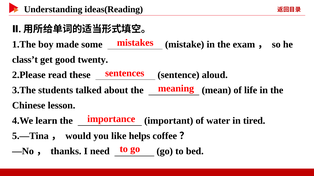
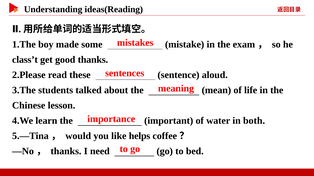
good twenty: twenty -> thanks (93, 60)
tired: tired -> both (254, 121)
